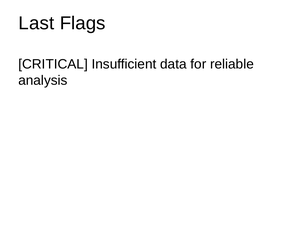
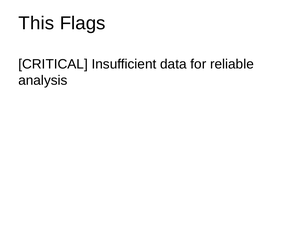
Last: Last -> This (36, 23)
